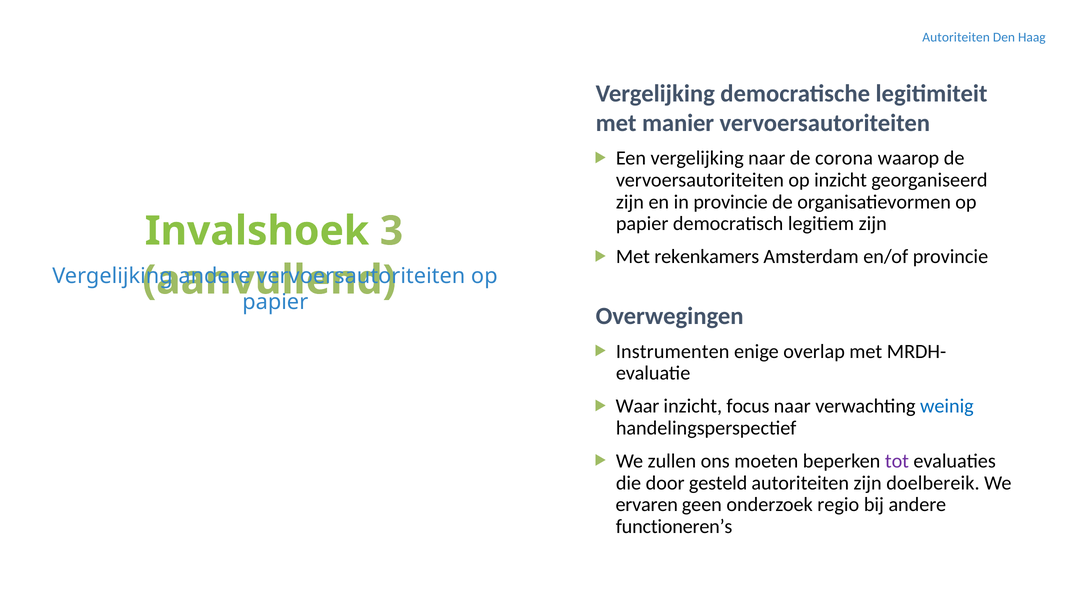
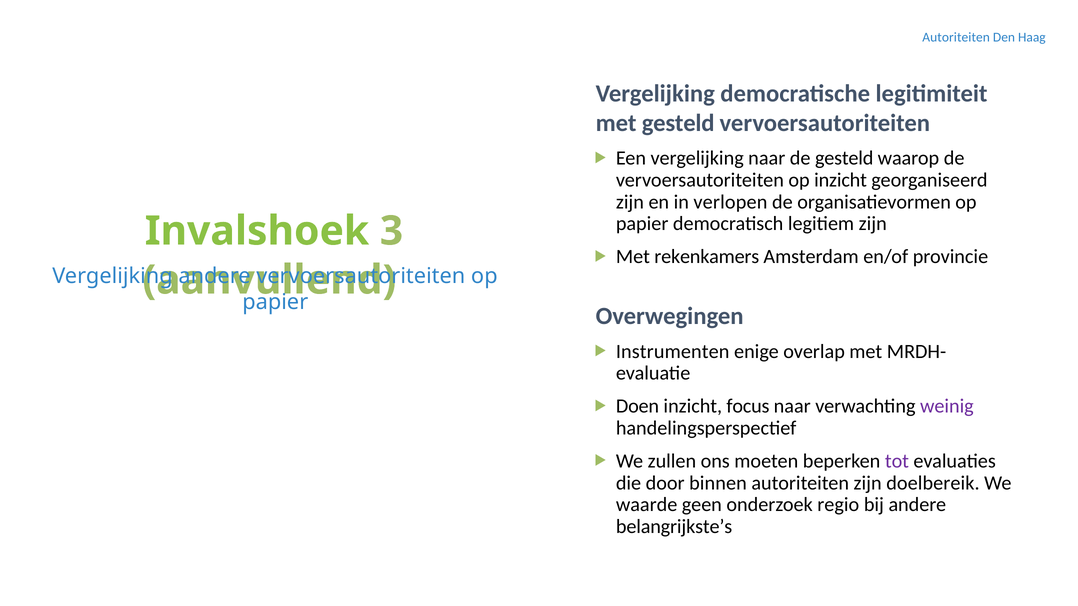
met manier: manier -> gesteld (678, 123)
de corona: corona -> gesteld (844, 158)
in provincie: provincie -> verlopen (730, 202)
Waar: Waar -> Doen (637, 406)
weinig colour: blue -> purple (947, 406)
gesteld: gesteld -> binnen (718, 483)
ervaren: ervaren -> waarde (647, 505)
functioneren’s: functioneren’s -> belangrijkste’s (674, 527)
